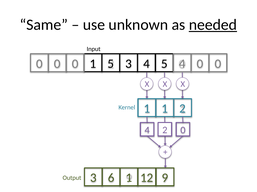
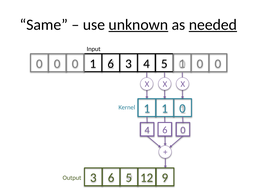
unknown underline: none -> present (138, 25)
1 5: 5 -> 6 (111, 64)
4: 4 -> 1 (182, 64)
1 1 2: 2 -> 0 (183, 109)
4 2: 2 -> 6 (165, 130)
6 1: 1 -> 5 (129, 178)
